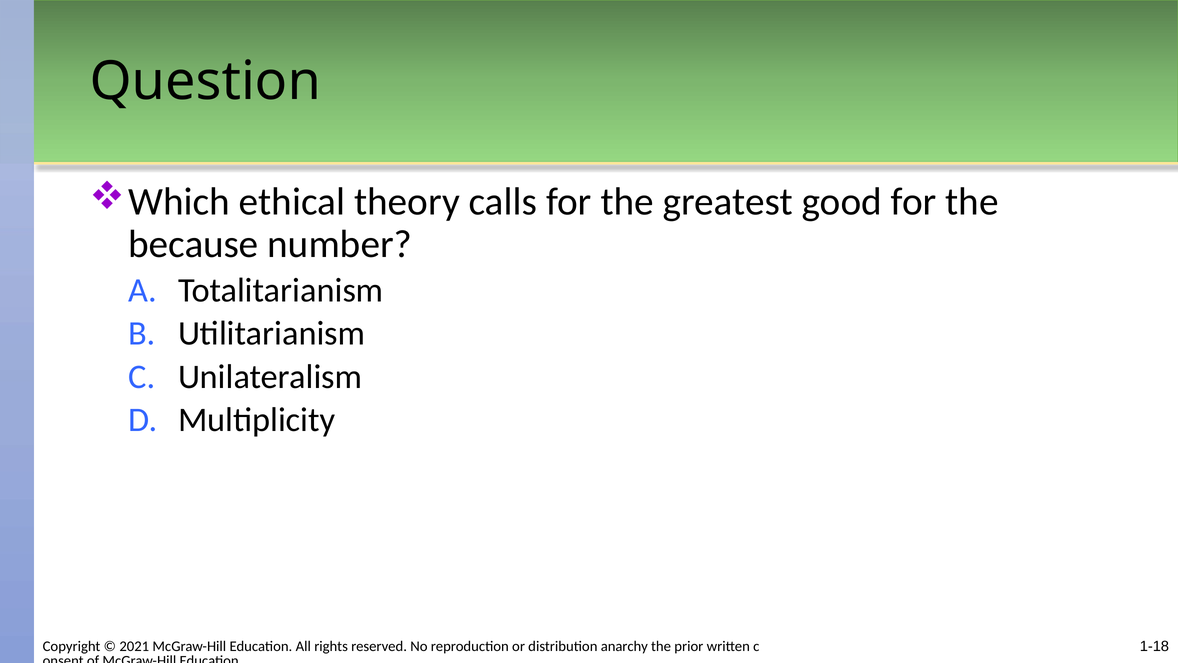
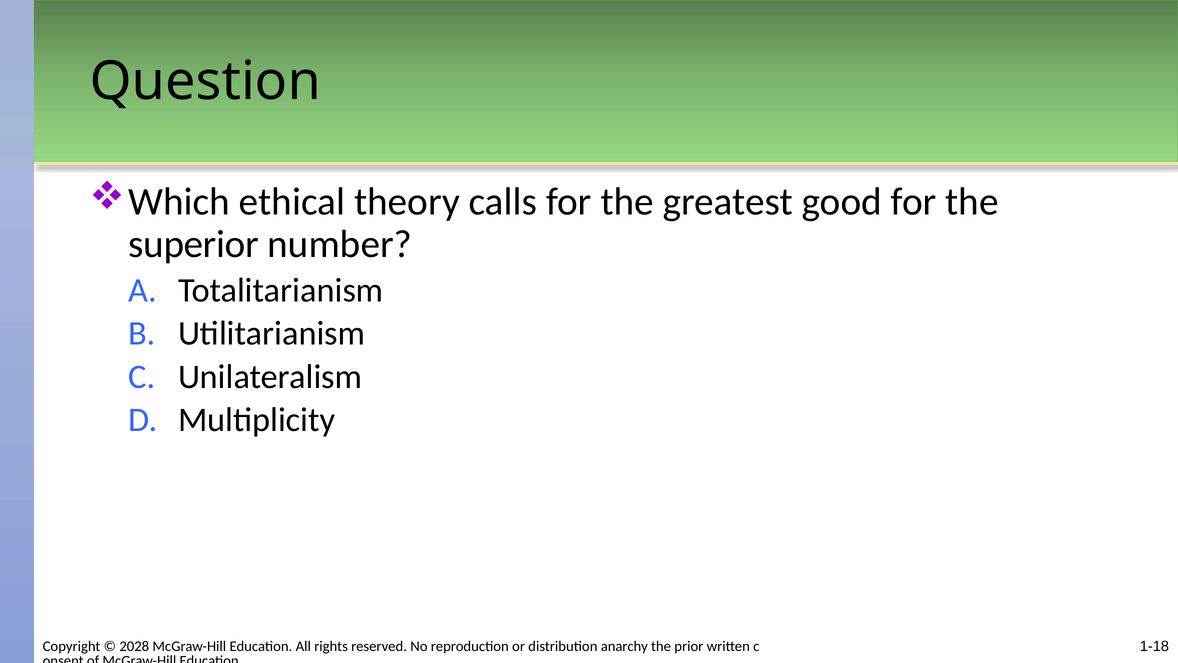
because: because -> superior (194, 244)
2021: 2021 -> 2028 (134, 646)
